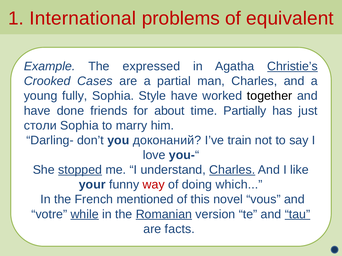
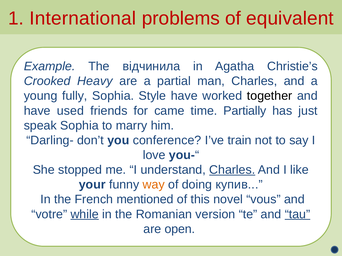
expressed: expressed -> відчинила (151, 66)
Christie’s underline: present -> none (293, 66)
Cases: Cases -> Heavy (95, 81)
done: done -> used (70, 111)
about: about -> came (169, 111)
столи: столи -> speak (40, 126)
доконаний: доконаний -> conference (167, 141)
stopped underline: present -> none (80, 170)
way colour: red -> orange (154, 185)
which: which -> купив (239, 185)
Romanian underline: present -> none (164, 215)
facts: facts -> open (180, 229)
